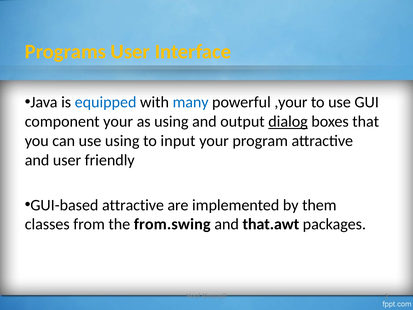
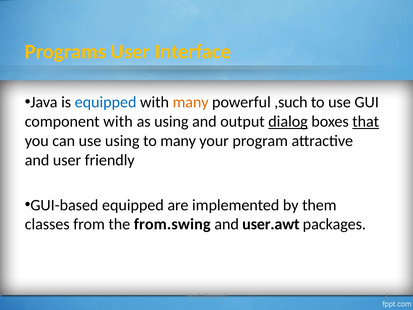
many colour: blue -> orange (191, 102)
,your: ,your -> ,such (291, 102)
component your: your -> with (118, 122)
that underline: none -> present (366, 122)
to input: input -> many (178, 141)
GUI-based attractive: attractive -> equipped (133, 205)
that.awt: that.awt -> user.awt (271, 224)
